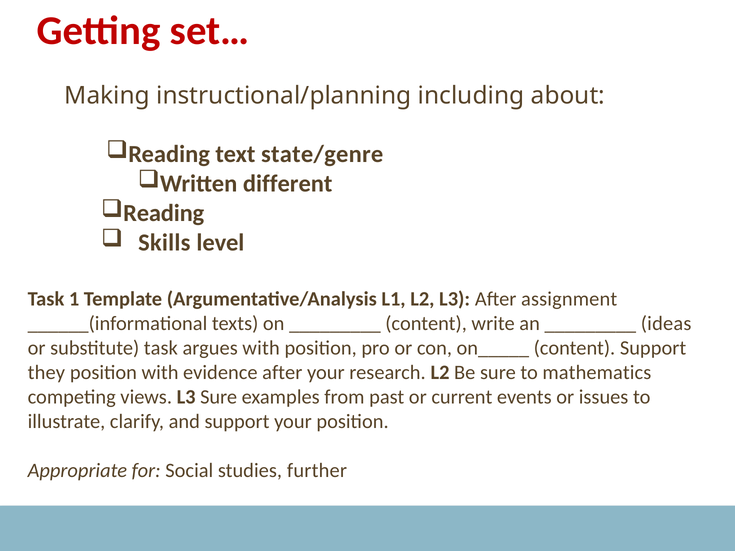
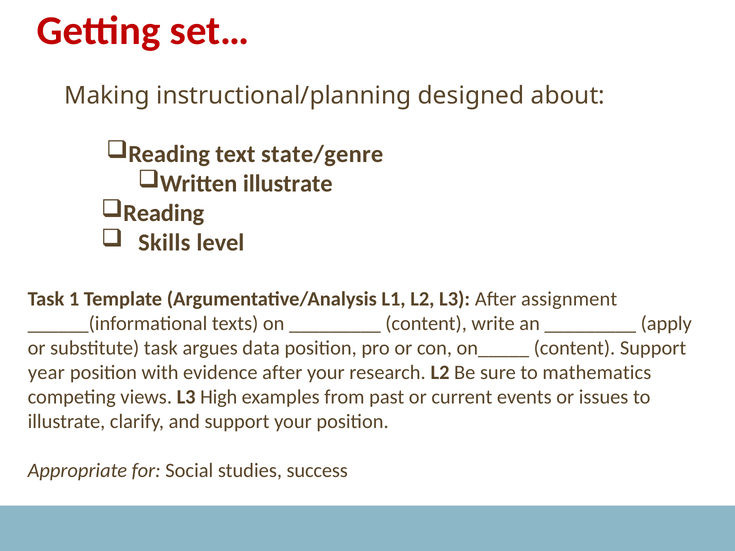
including: including -> designed (471, 96)
Written different: different -> illustrate (288, 184)
ideas: ideas -> apply (666, 324)
argues with: with -> data (261, 348)
they: they -> year (46, 373)
L3 Sure: Sure -> High (219, 397)
further: further -> success (317, 471)
